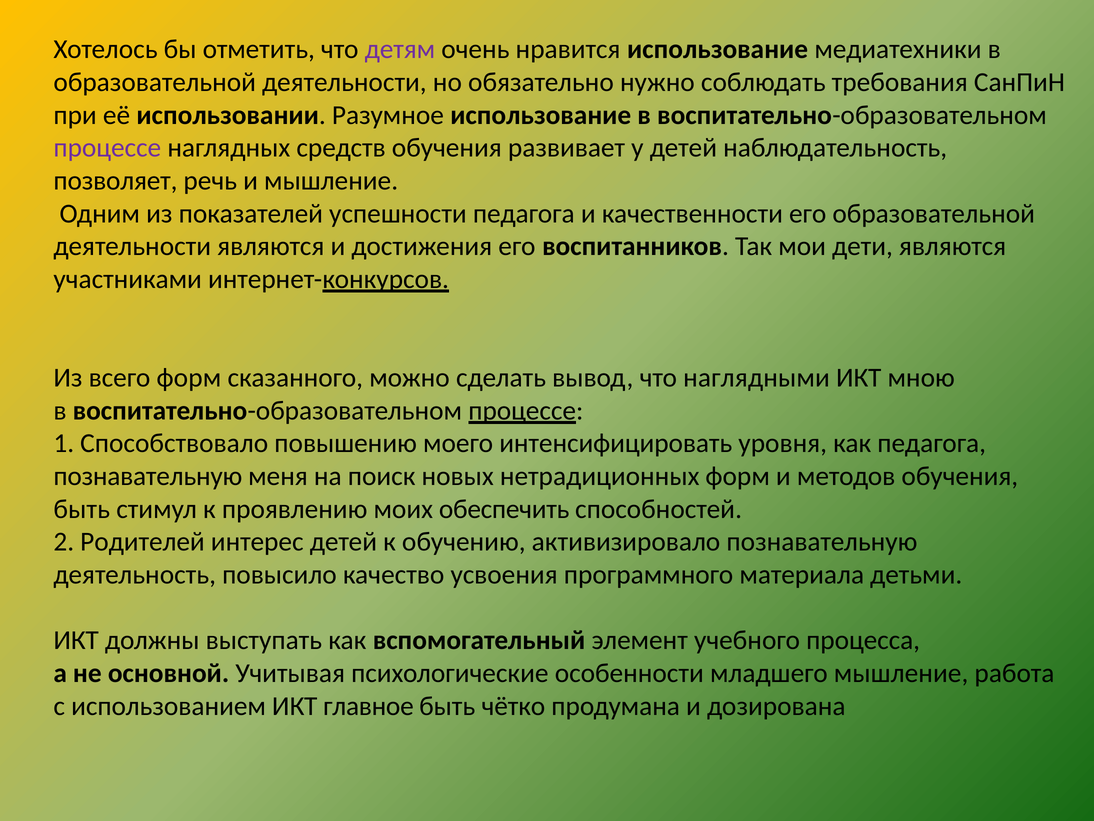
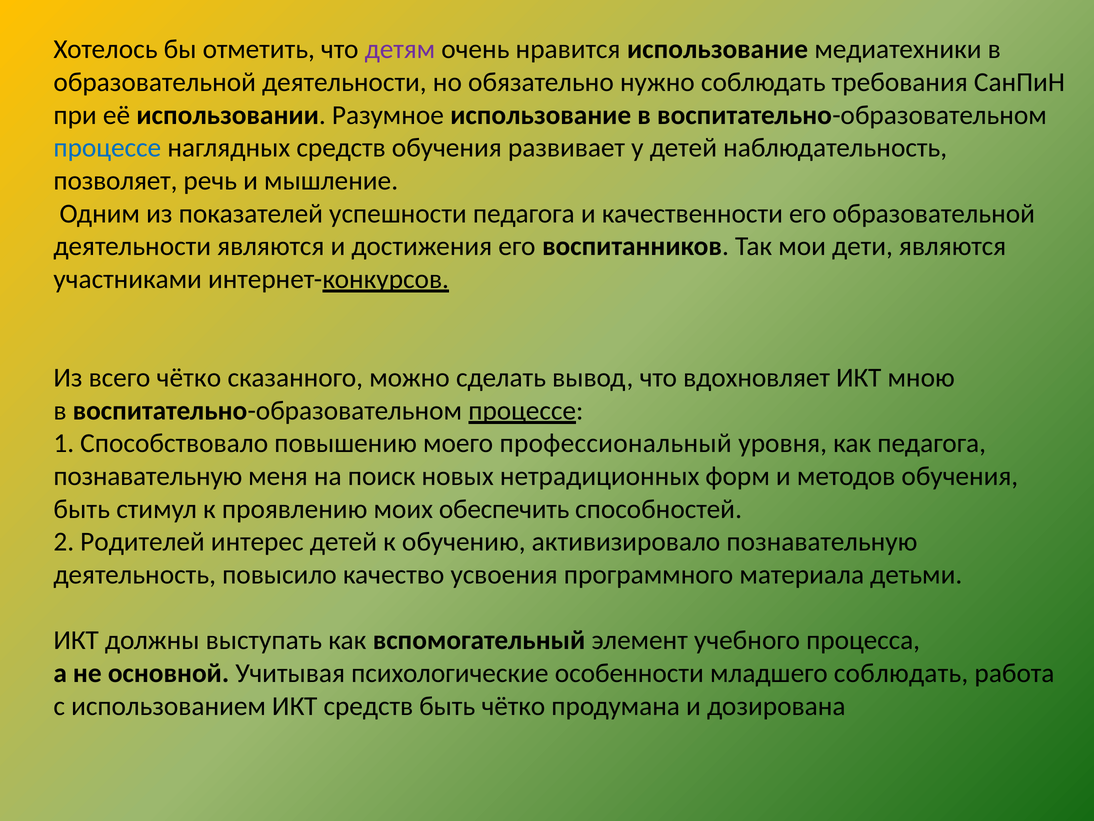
процессе colour: purple -> blue (107, 148)
всего форм: форм -> чётко (189, 377)
наглядными: наглядными -> вдохновляет (757, 377)
интенсифицировать: интенсифицировать -> профессиональный (616, 443)
младшего мышление: мышление -> соблюдать (901, 673)
ИКТ главное: главное -> средств (368, 706)
